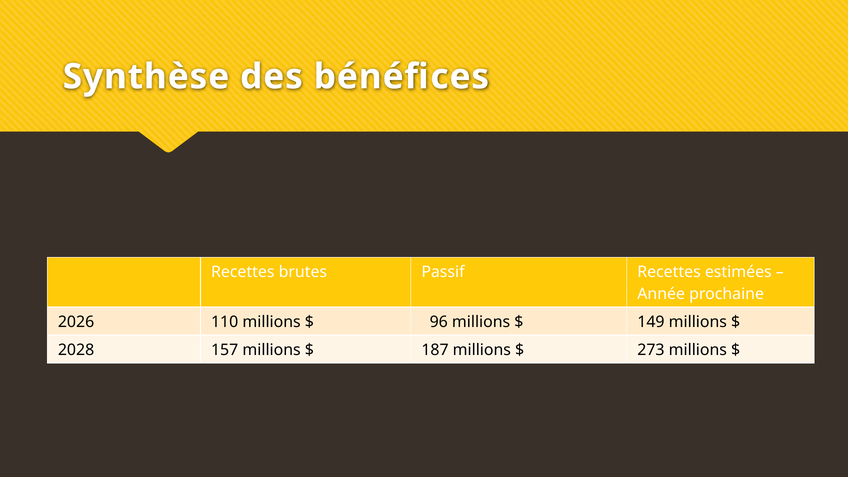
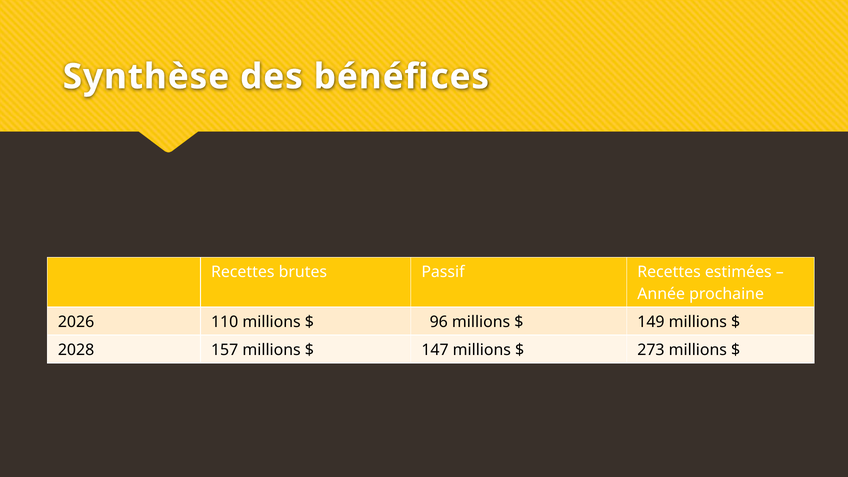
187: 187 -> 147 (435, 350)
